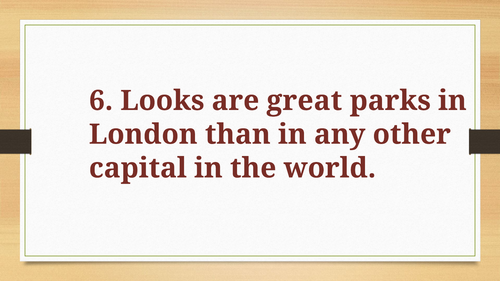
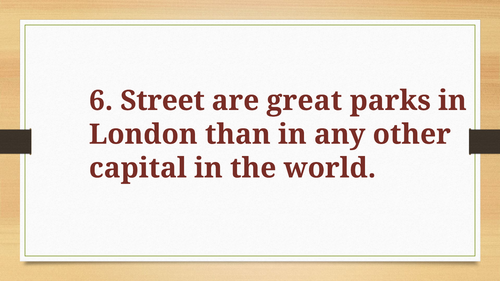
Looks: Looks -> Street (162, 101)
